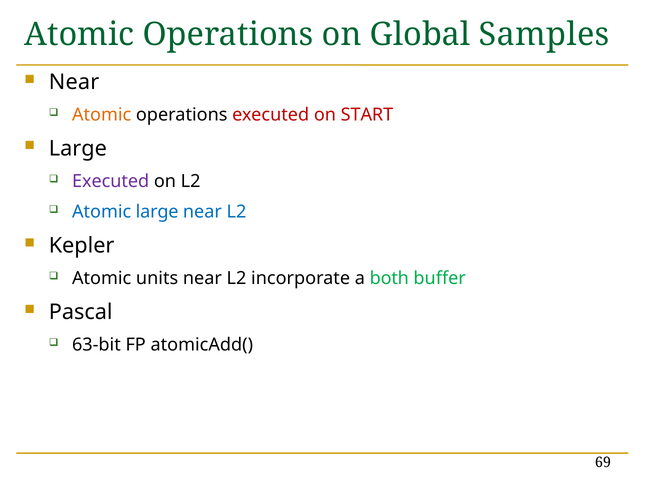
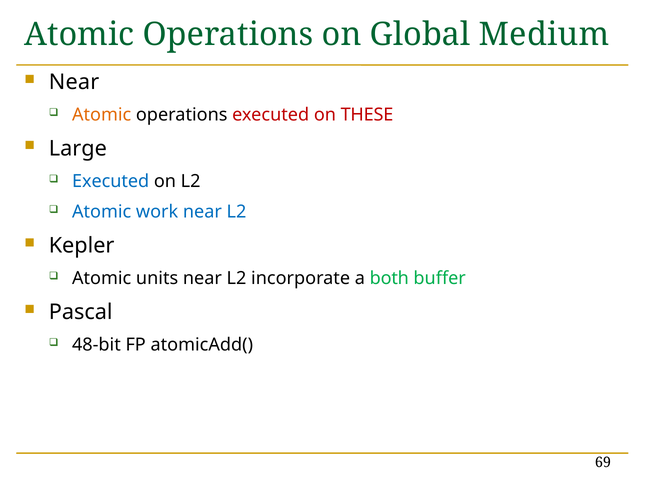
Samples: Samples -> Medium (544, 35)
START: START -> THESE (367, 115)
Executed colour: purple -> blue (111, 181)
Atomic large: large -> work (157, 212)
63-bit: 63-bit -> 48-bit (96, 345)
